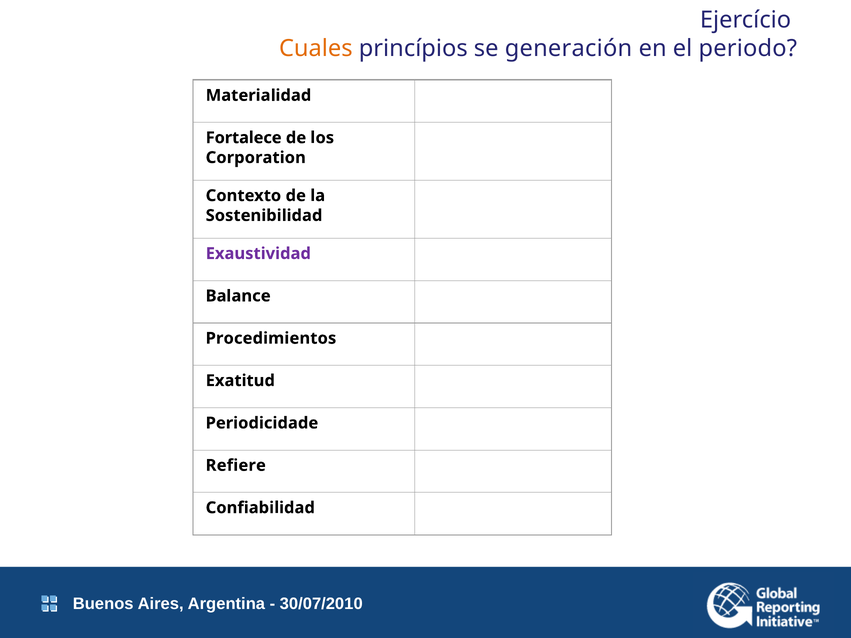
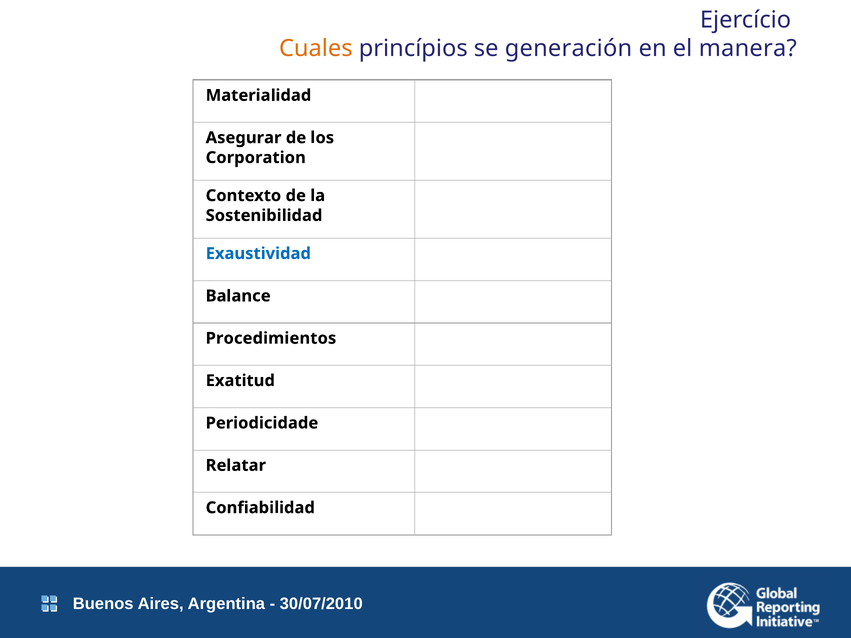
periodo: periodo -> manera (748, 48)
Fortalece: Fortalece -> Asegurar (244, 138)
Exaustividad colour: purple -> blue (258, 254)
Refiere: Refiere -> Relatar (236, 466)
